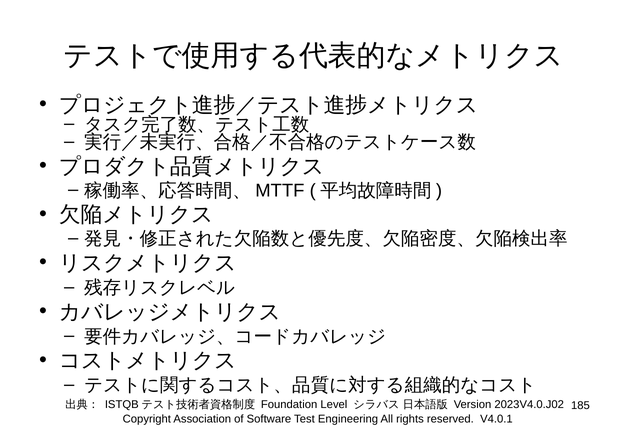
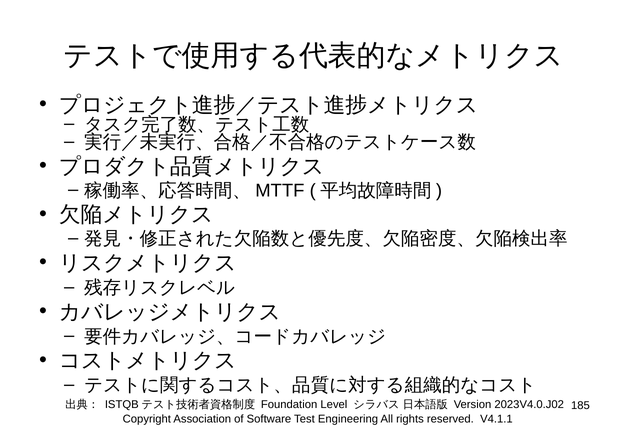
V4.0.1: V4.0.1 -> V4.1.1 (496, 419)
